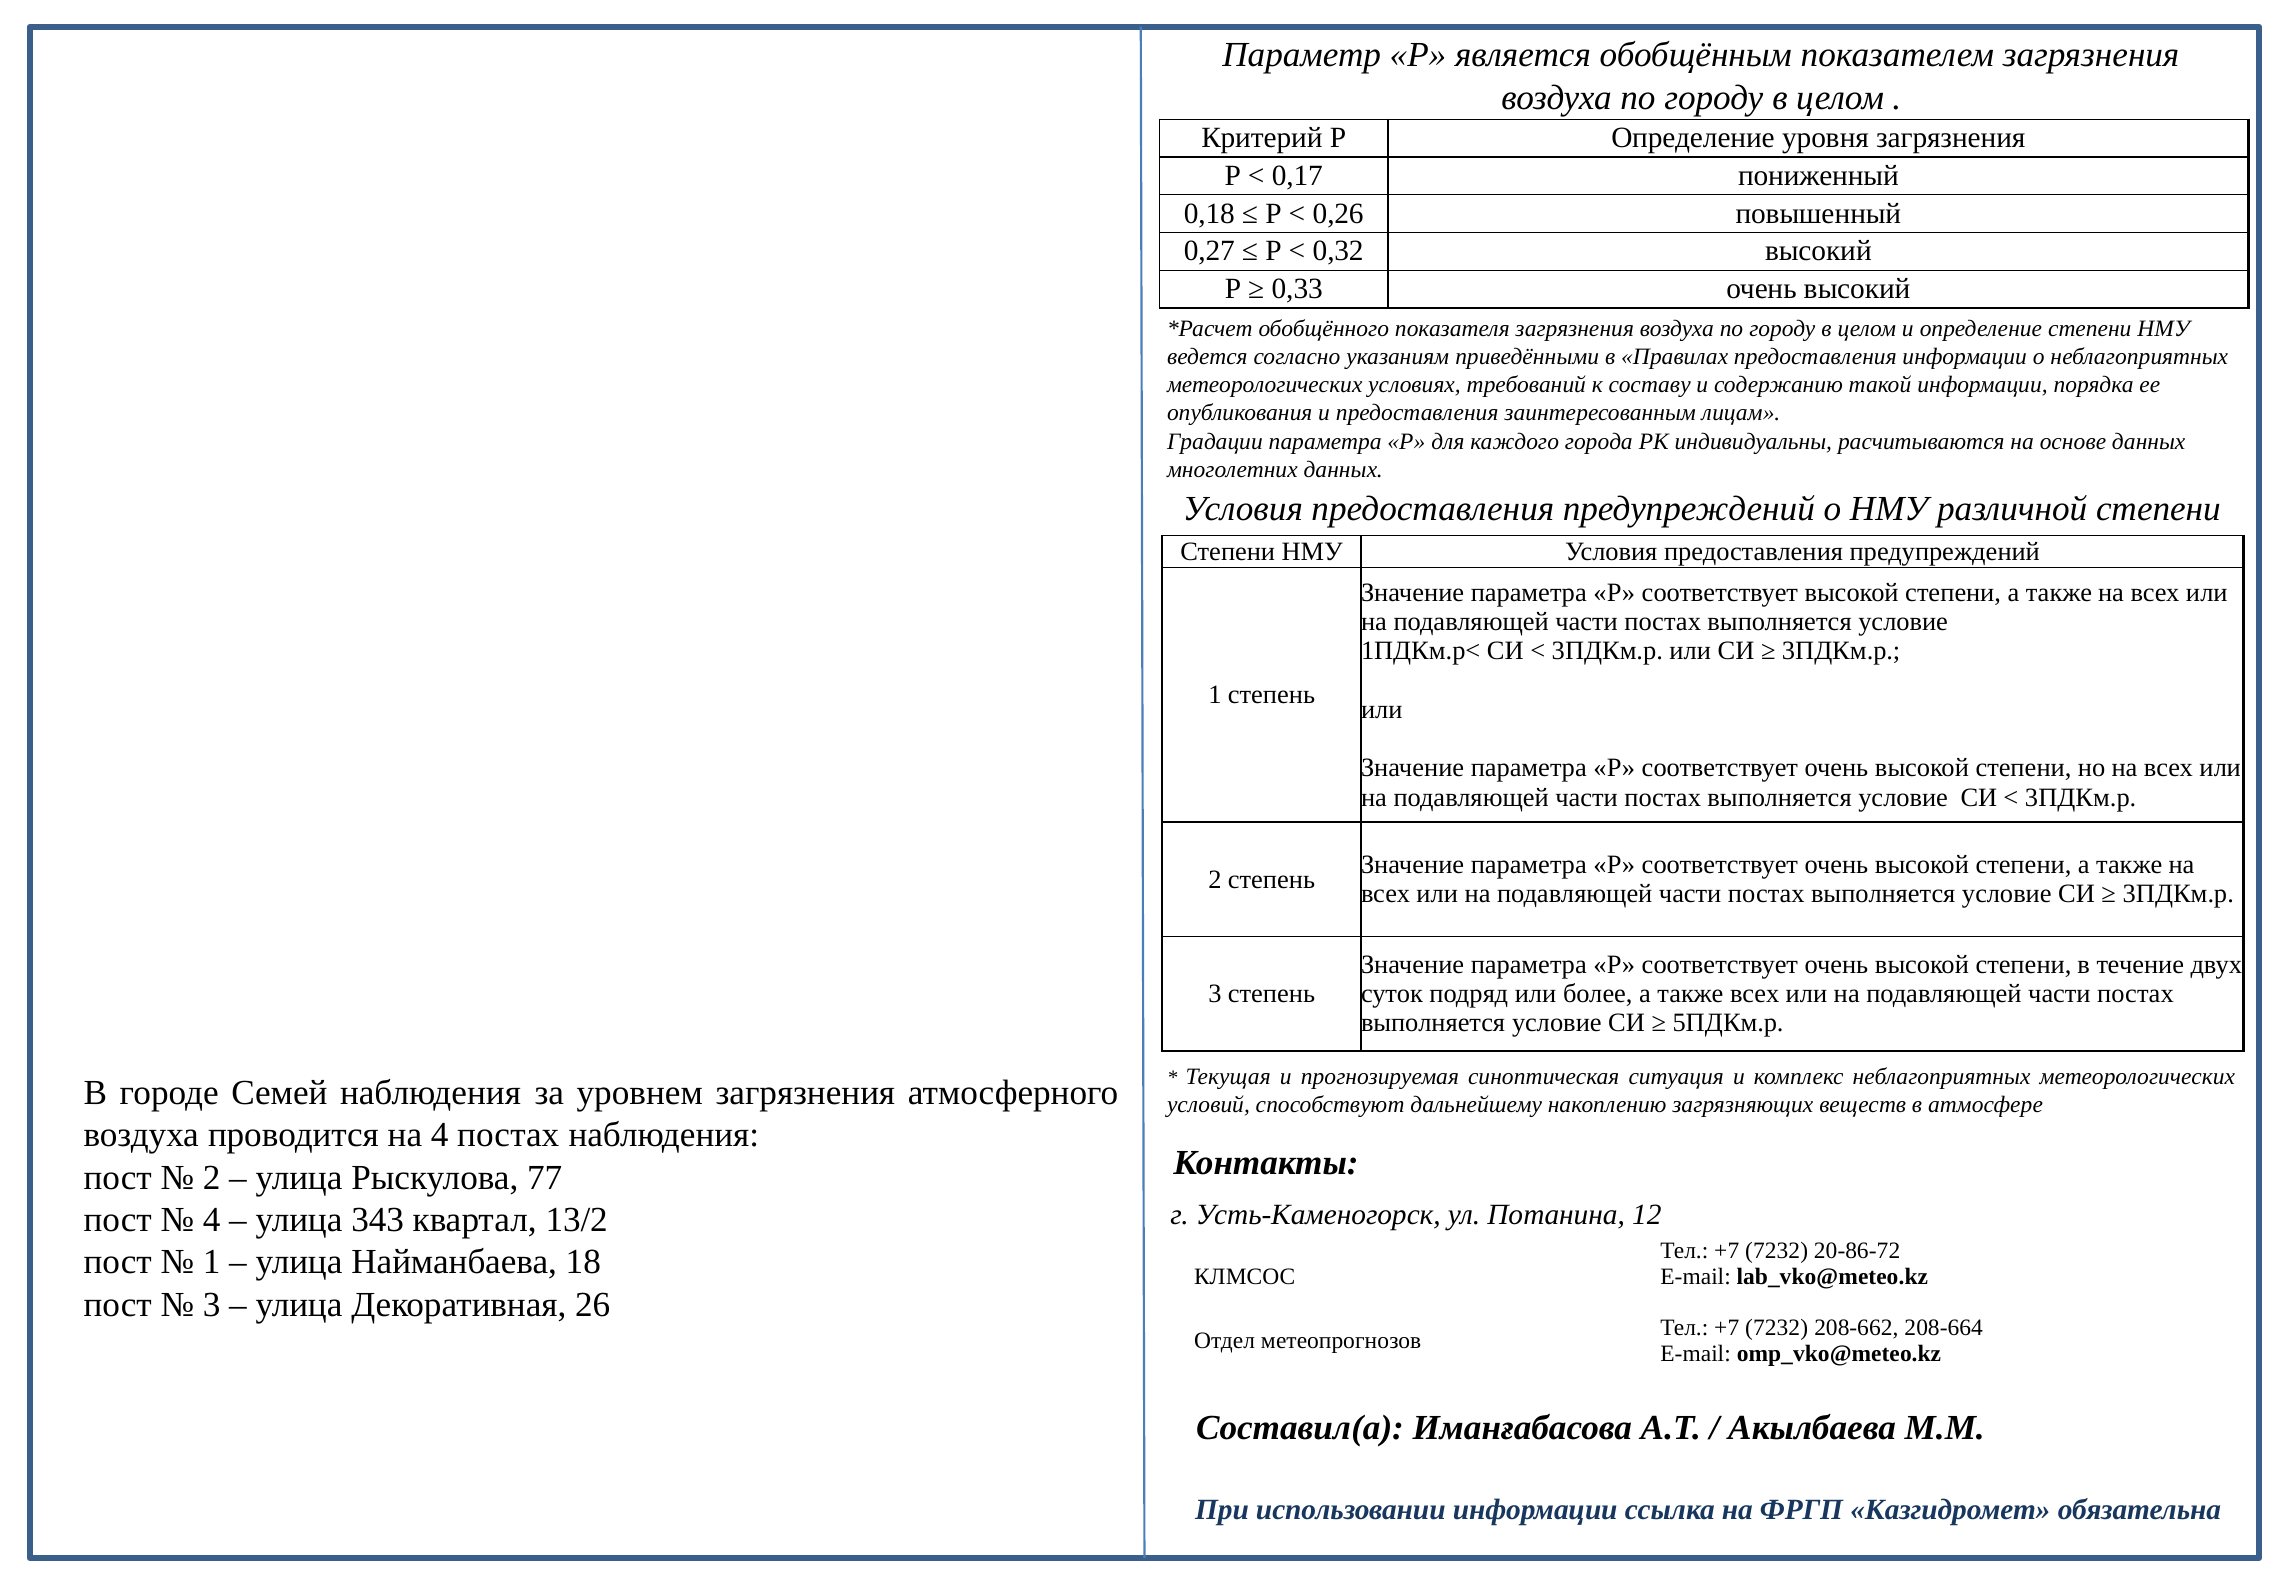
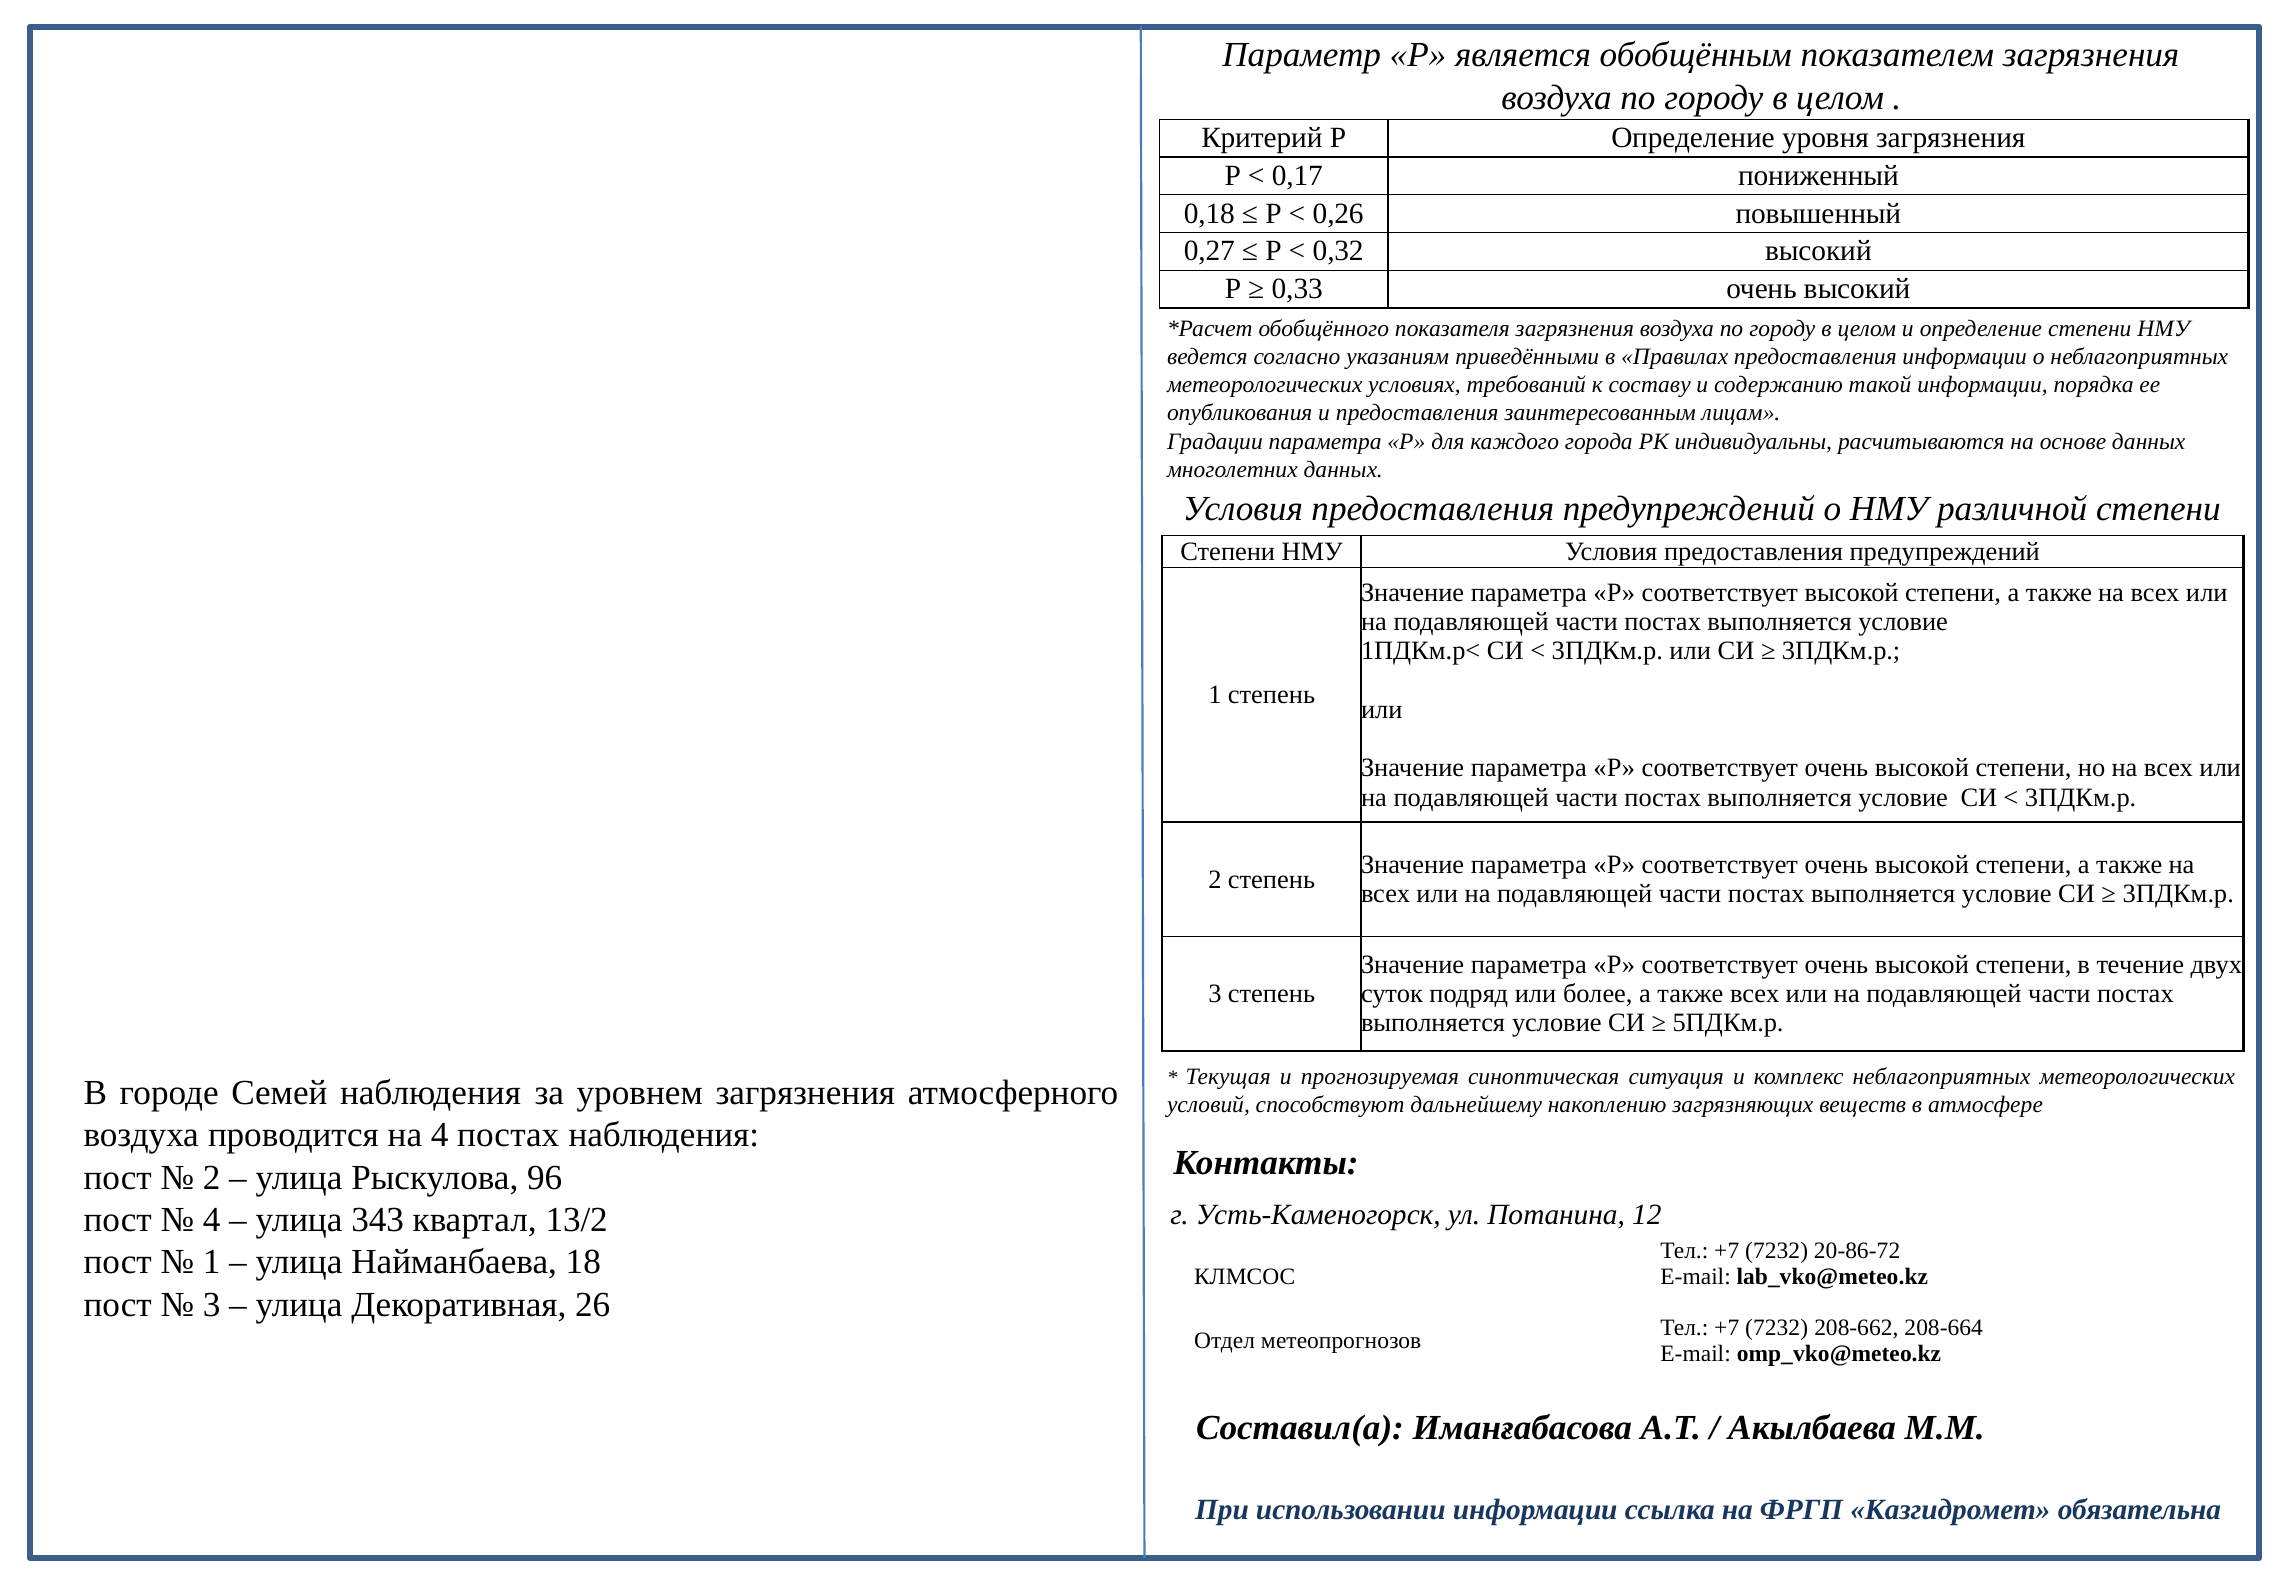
77: 77 -> 96 (545, 1177)
